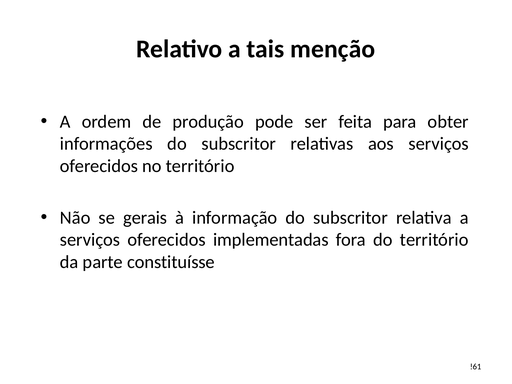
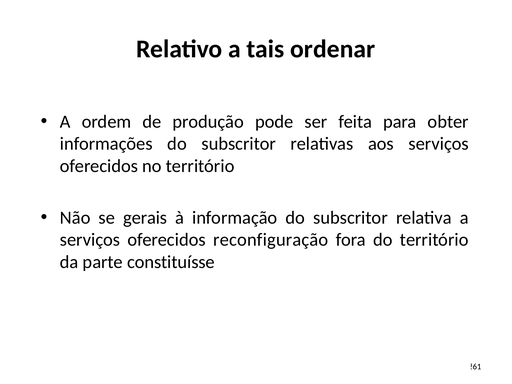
menção: menção -> ordenar (333, 49)
implementadas: implementadas -> reconfiguração (271, 240)
